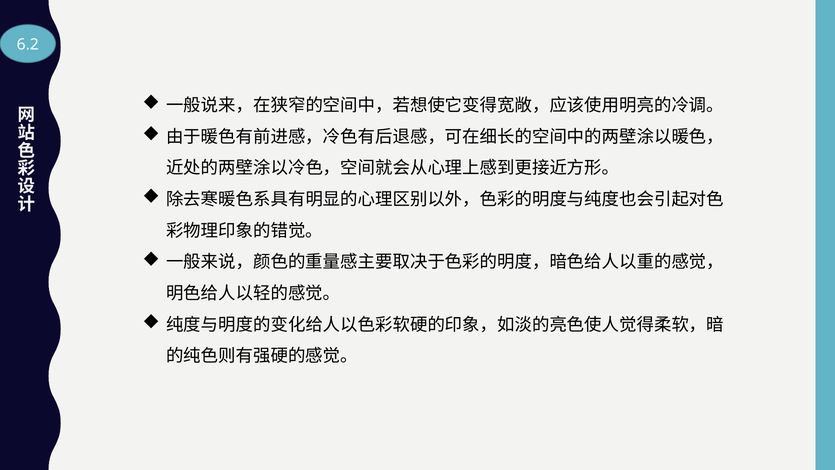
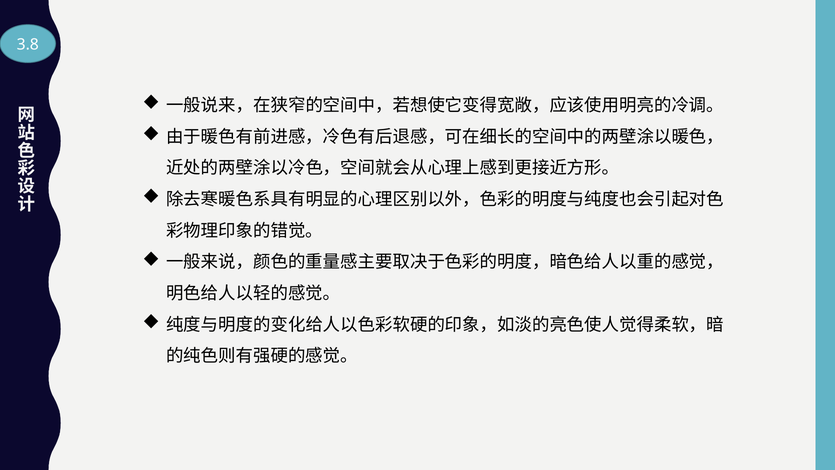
6.2: 6.2 -> 3.8 (28, 45)
